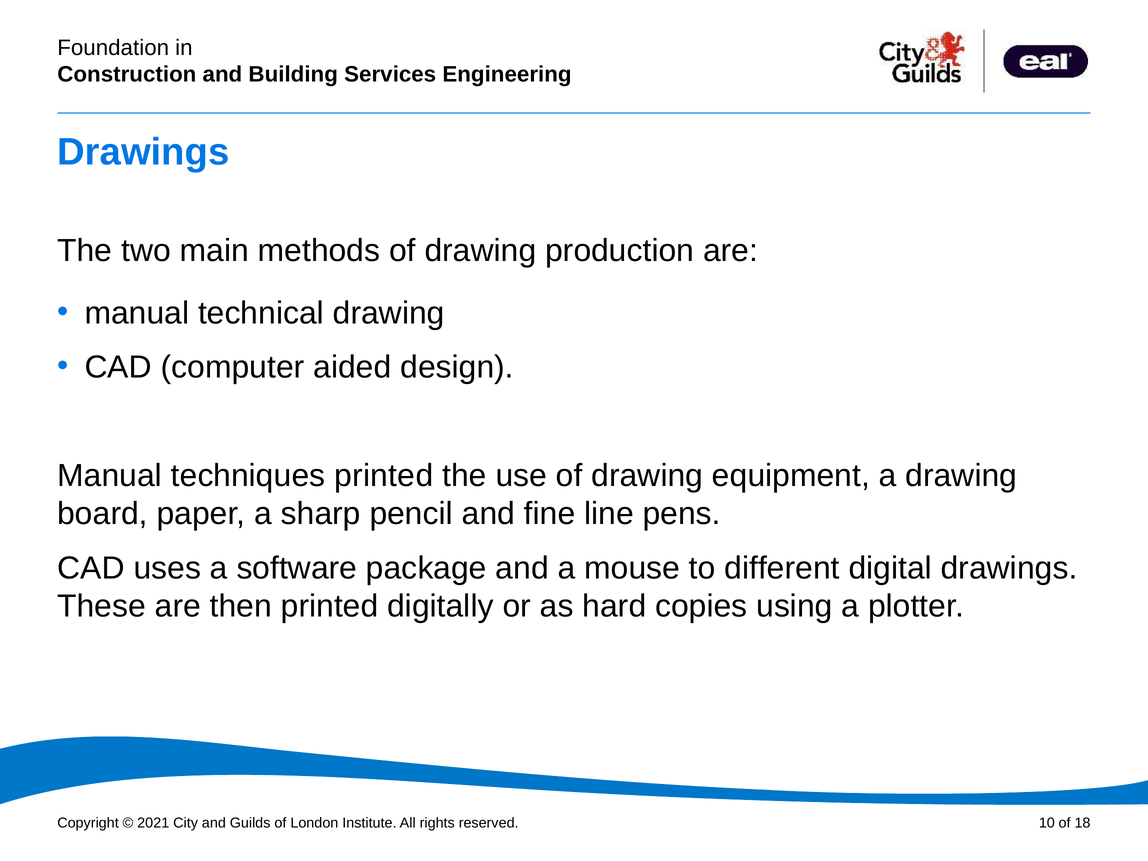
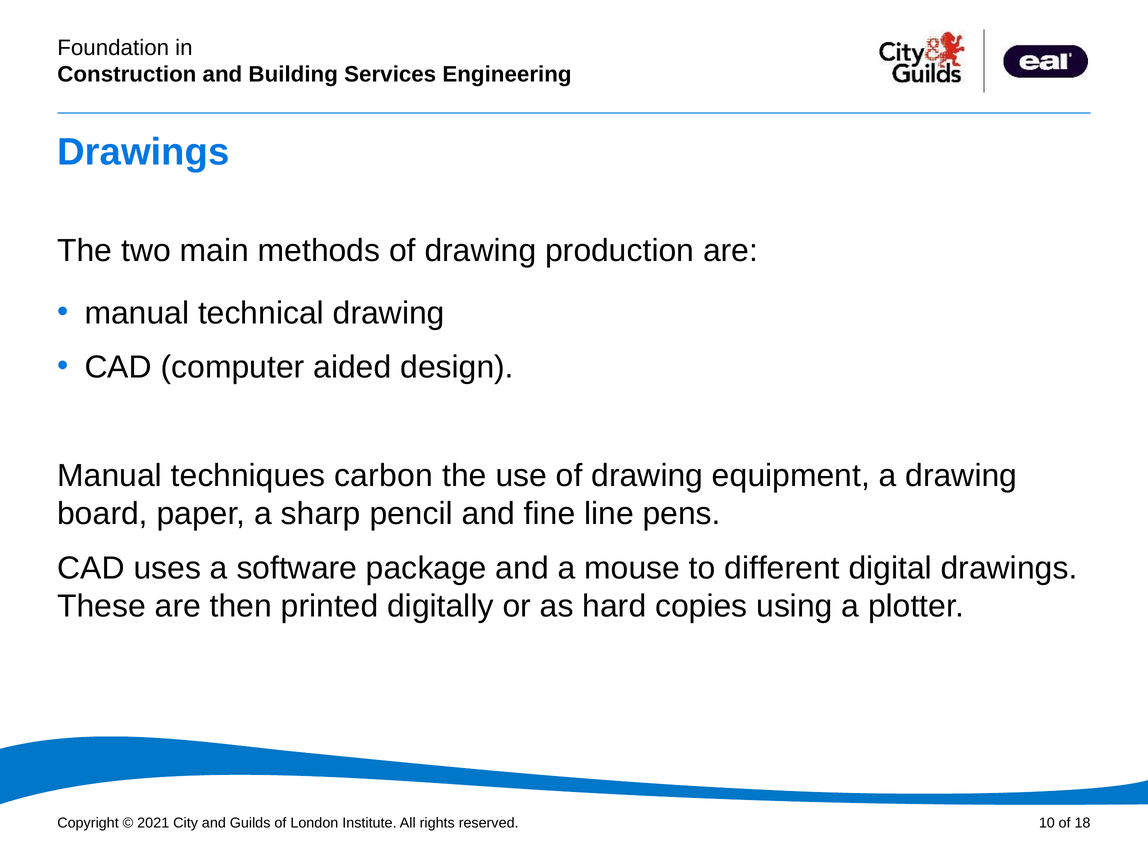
techniques printed: printed -> carbon (384, 476)
